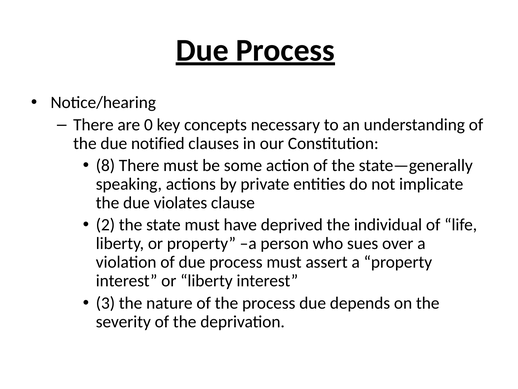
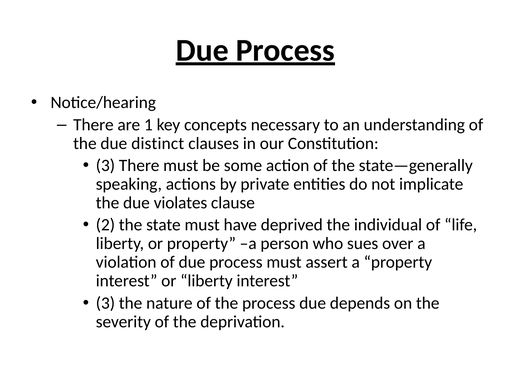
0: 0 -> 1 (148, 125)
notified: notified -> distinct (158, 143)
8: 8 -> 3 (105, 165)
